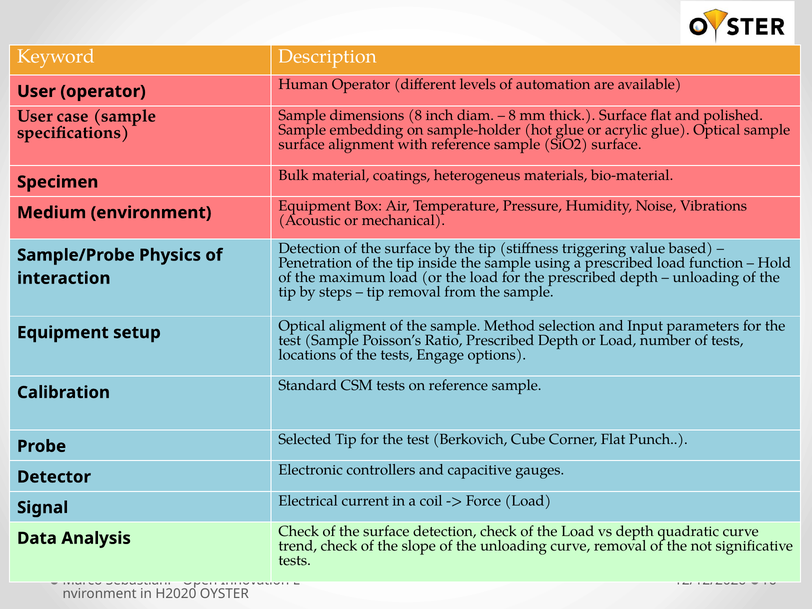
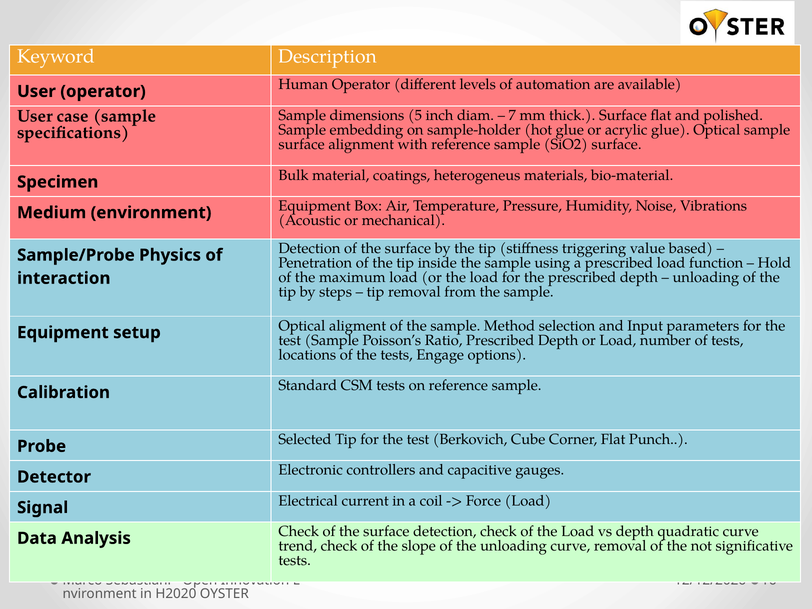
dimensions 8: 8 -> 5 (415, 115)
8: 8 -> 7 (512, 115)
